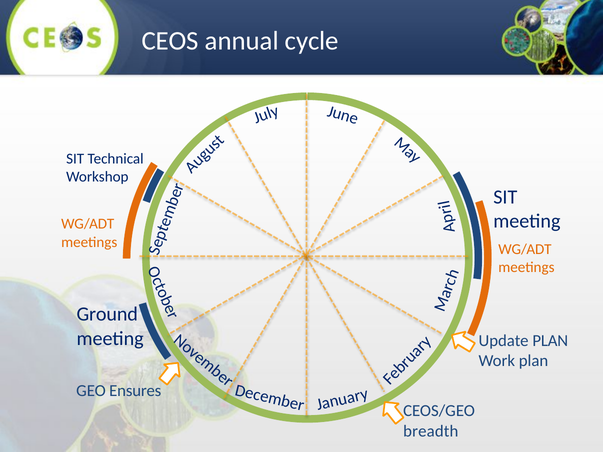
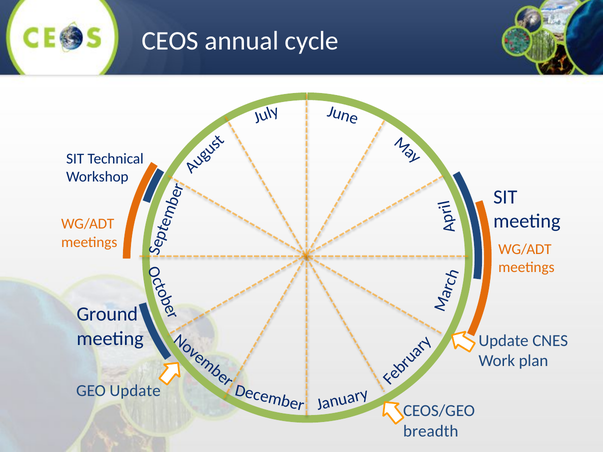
Update PLAN: PLAN -> CNES (550, 341)
GEO Ensures: Ensures -> Update (135, 391)
